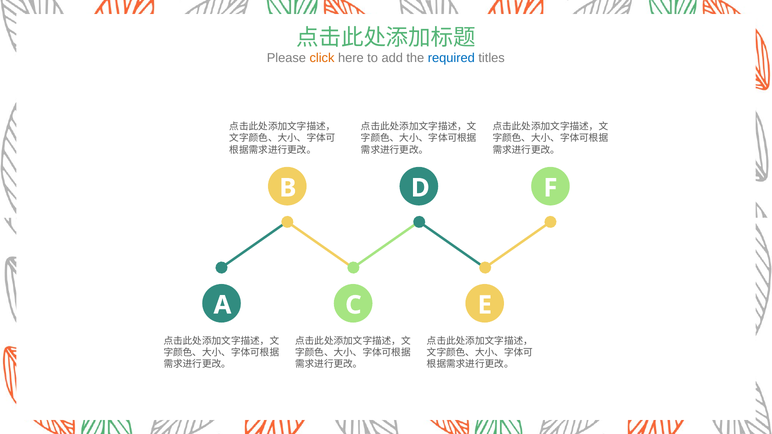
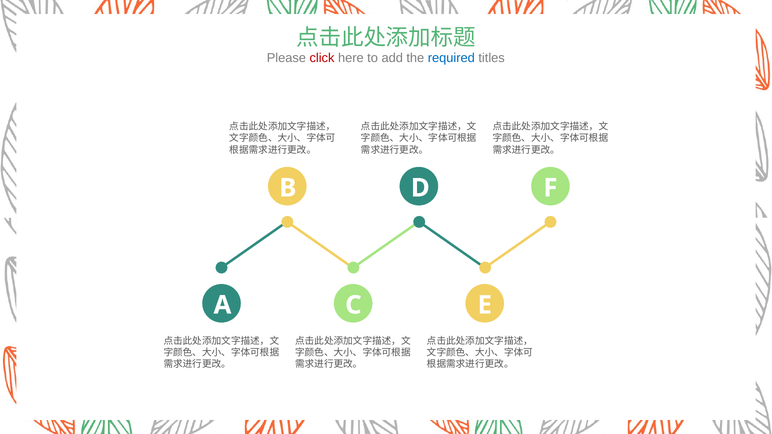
click colour: orange -> red (322, 58)
